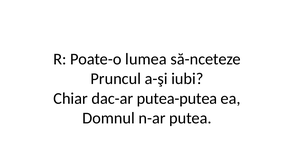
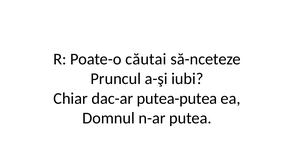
lumea: lumea -> căutai (146, 59)
